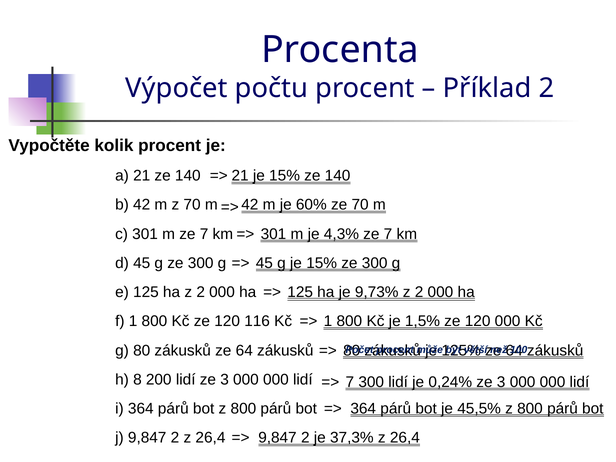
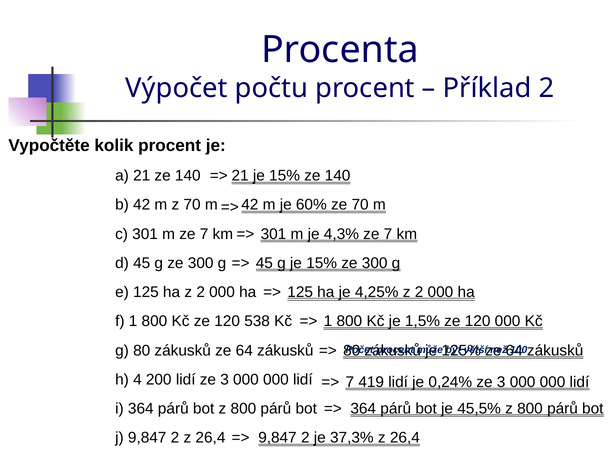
9,73%: 9,73% -> 4,25% (377, 292)
116: 116 -> 538 (257, 321)
8: 8 -> 4 (137, 380)
7 300: 300 -> 419 (371, 382)
